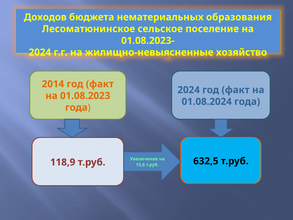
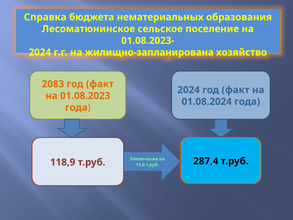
Доходов: Доходов -> Справка (45, 17)
жилищно-невыясненные: жилищно-невыясненные -> жилищно-запланирована (149, 52)
2014: 2014 -> 2083 (53, 84)
632,5: 632,5 -> 287,4 (206, 161)
